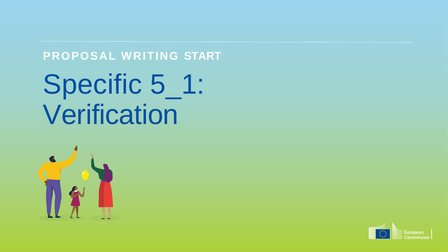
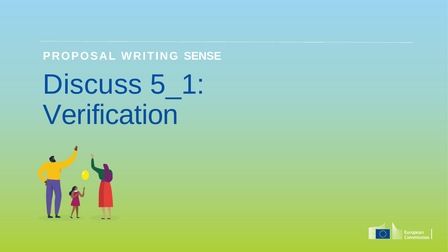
START: START -> SENSE (203, 56)
Specific: Specific -> Discuss (93, 85)
